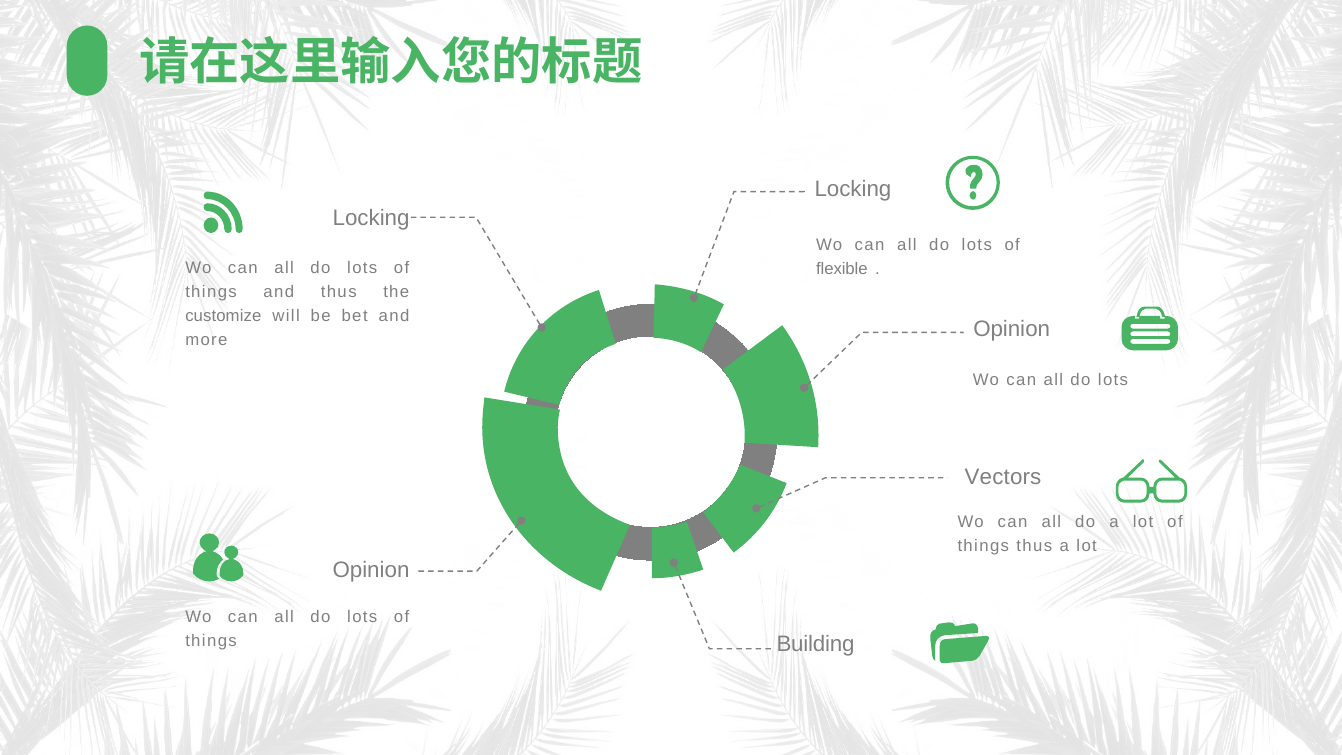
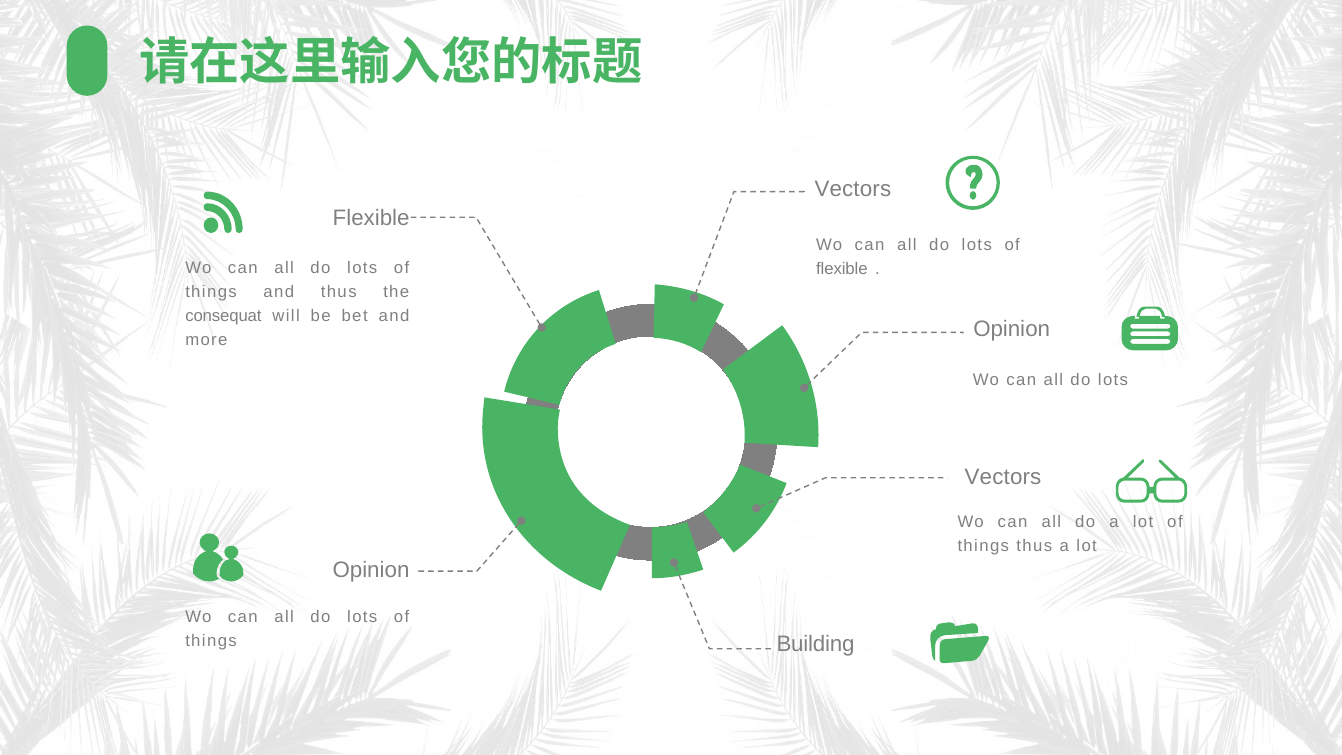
Locking: Locking -> Vectors (853, 189)
Locking: Locking -> Flexible (371, 218)
customize: customize -> consequat (223, 316)
